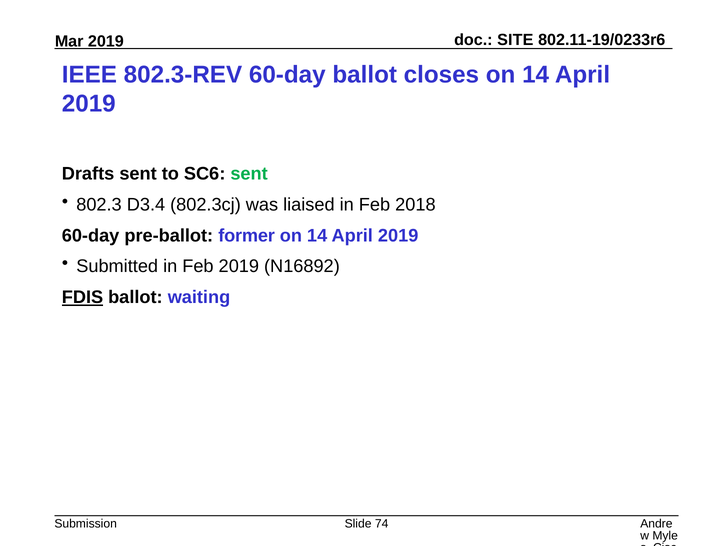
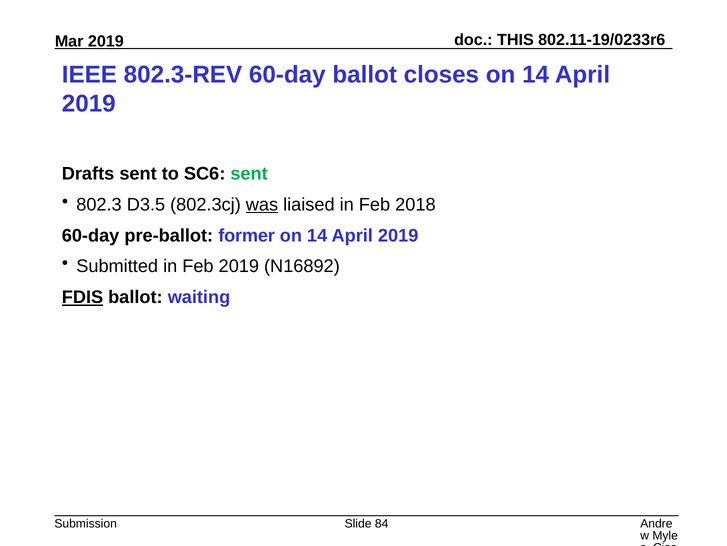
SITE: SITE -> THIS (515, 40)
D3.4: D3.4 -> D3.5 (146, 204)
was underline: none -> present (262, 204)
74: 74 -> 84 (382, 523)
